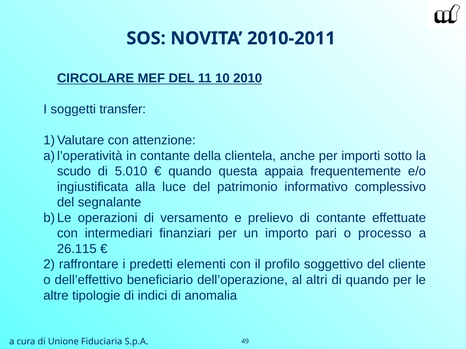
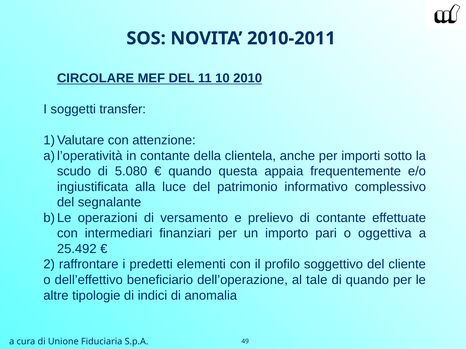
5.010: 5.010 -> 5.080 (131, 172)
processo: processo -> oggettiva (385, 234)
26.115: 26.115 -> 25.492 (77, 249)
altri: altri -> tale (317, 280)
